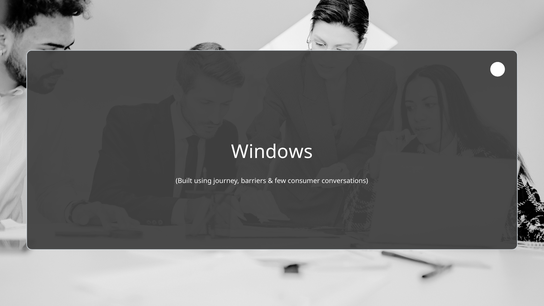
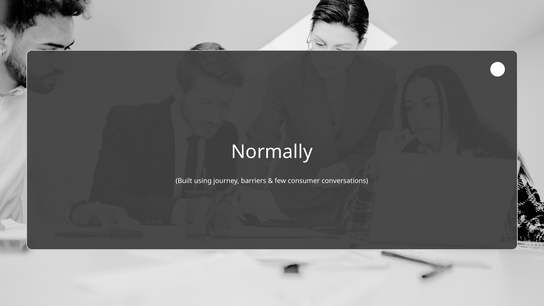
Windows: Windows -> Normally (272, 152)
